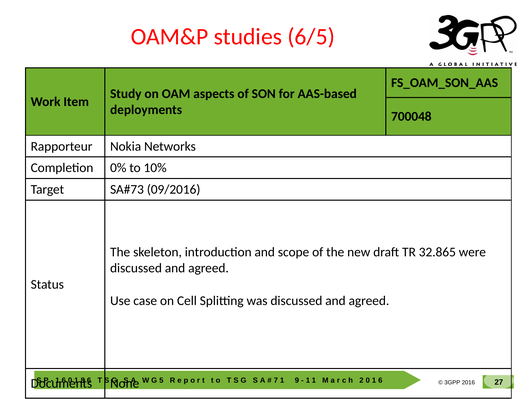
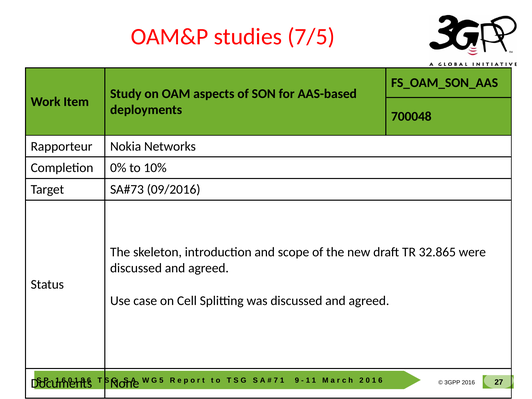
6/5: 6/5 -> 7/5 (311, 37)
